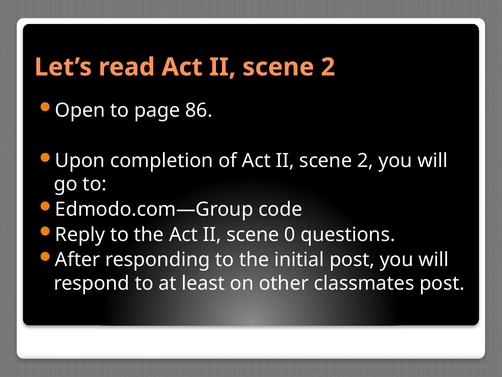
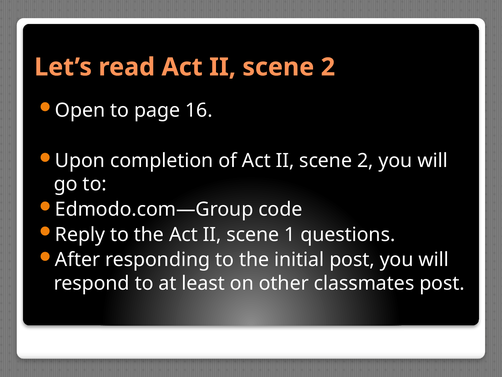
86: 86 -> 16 (199, 110)
0: 0 -> 1 (290, 234)
